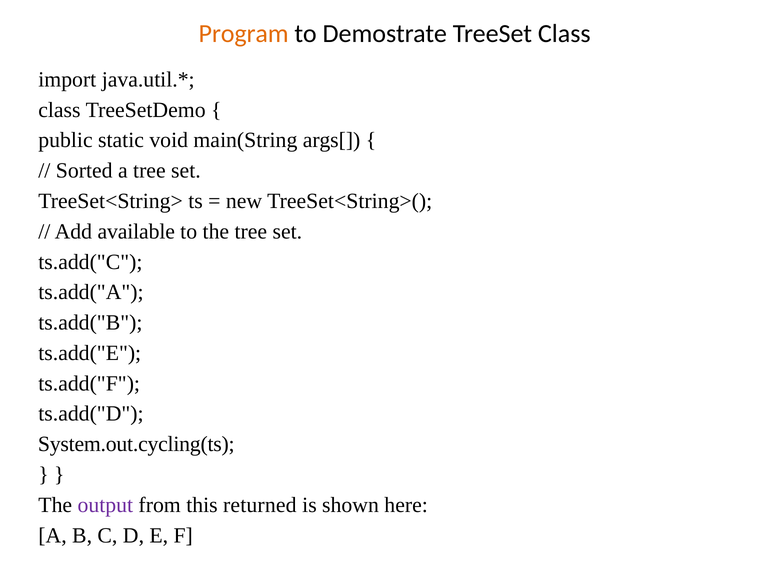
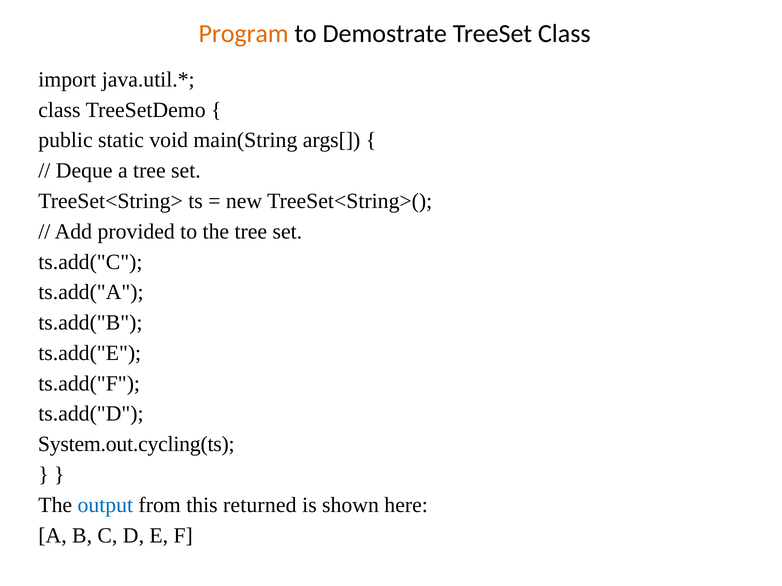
Sorted: Sorted -> Deque (84, 171)
available: available -> provided (136, 232)
output colour: purple -> blue (105, 505)
